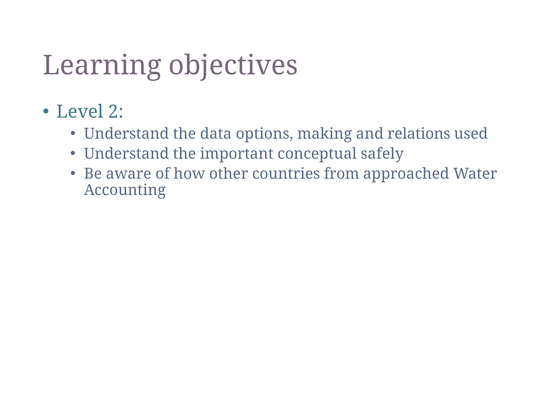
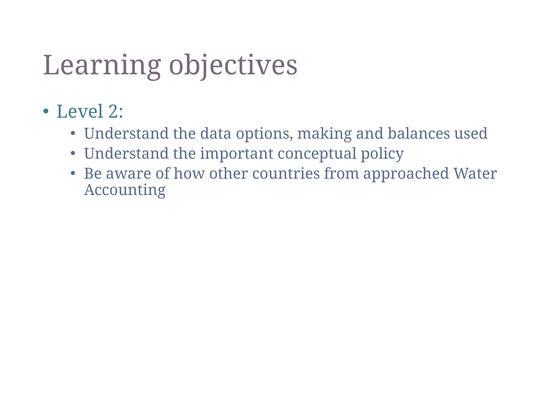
relations: relations -> balances (419, 134)
safely: safely -> policy (382, 154)
